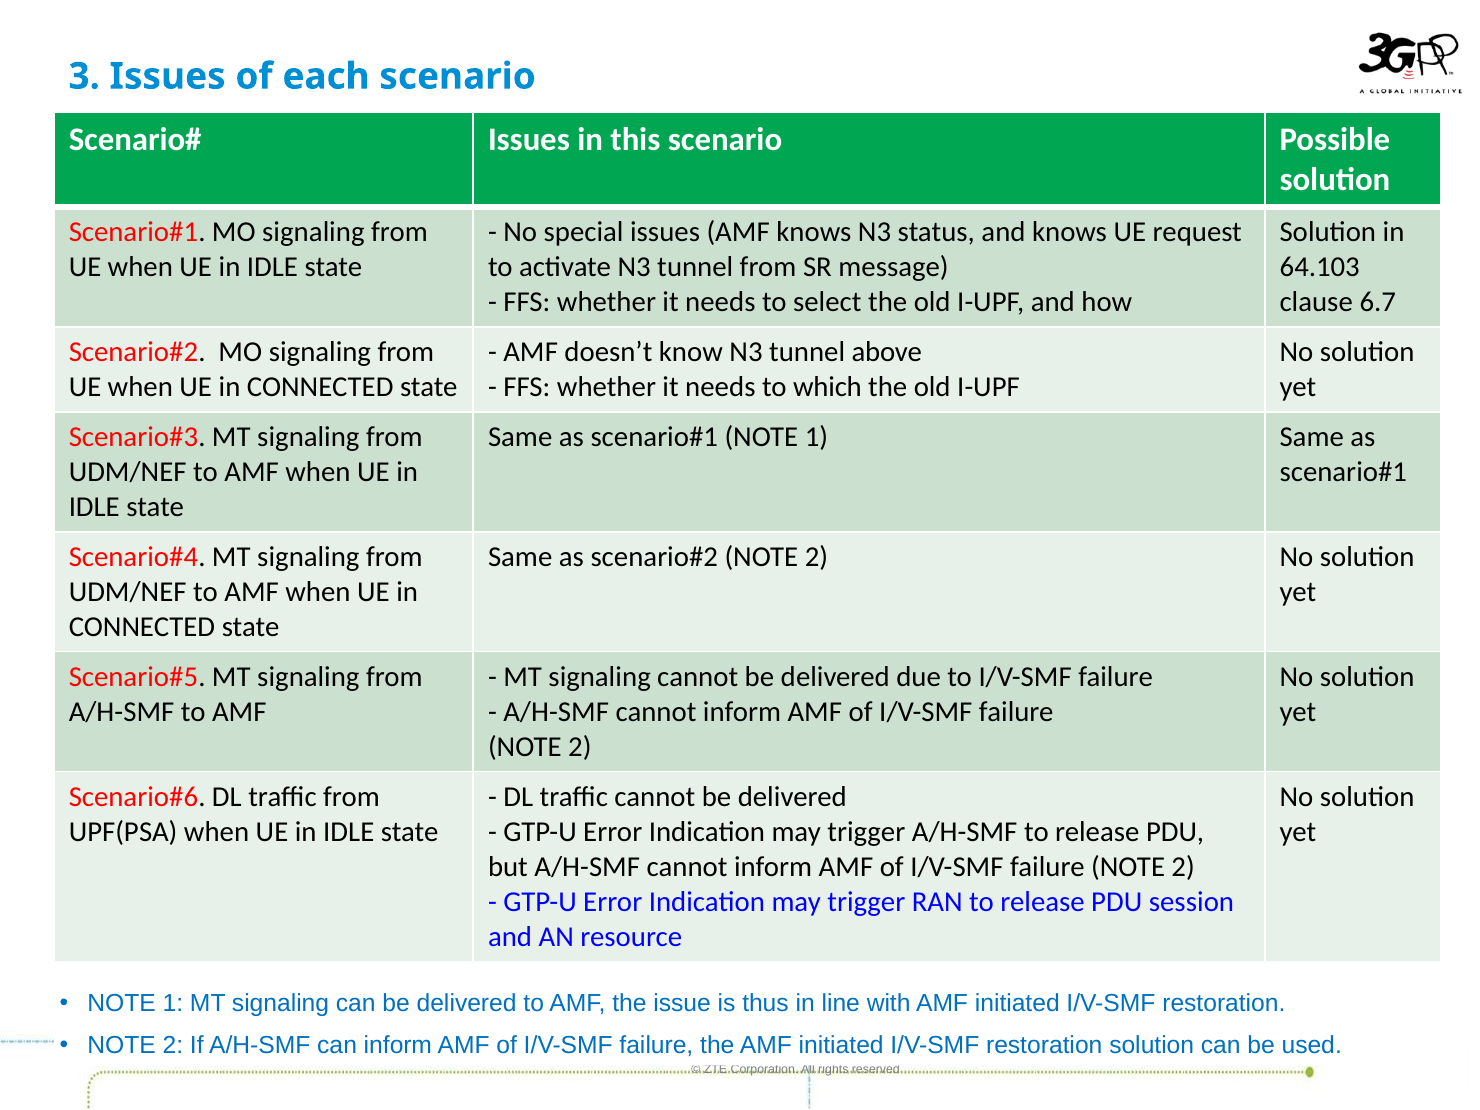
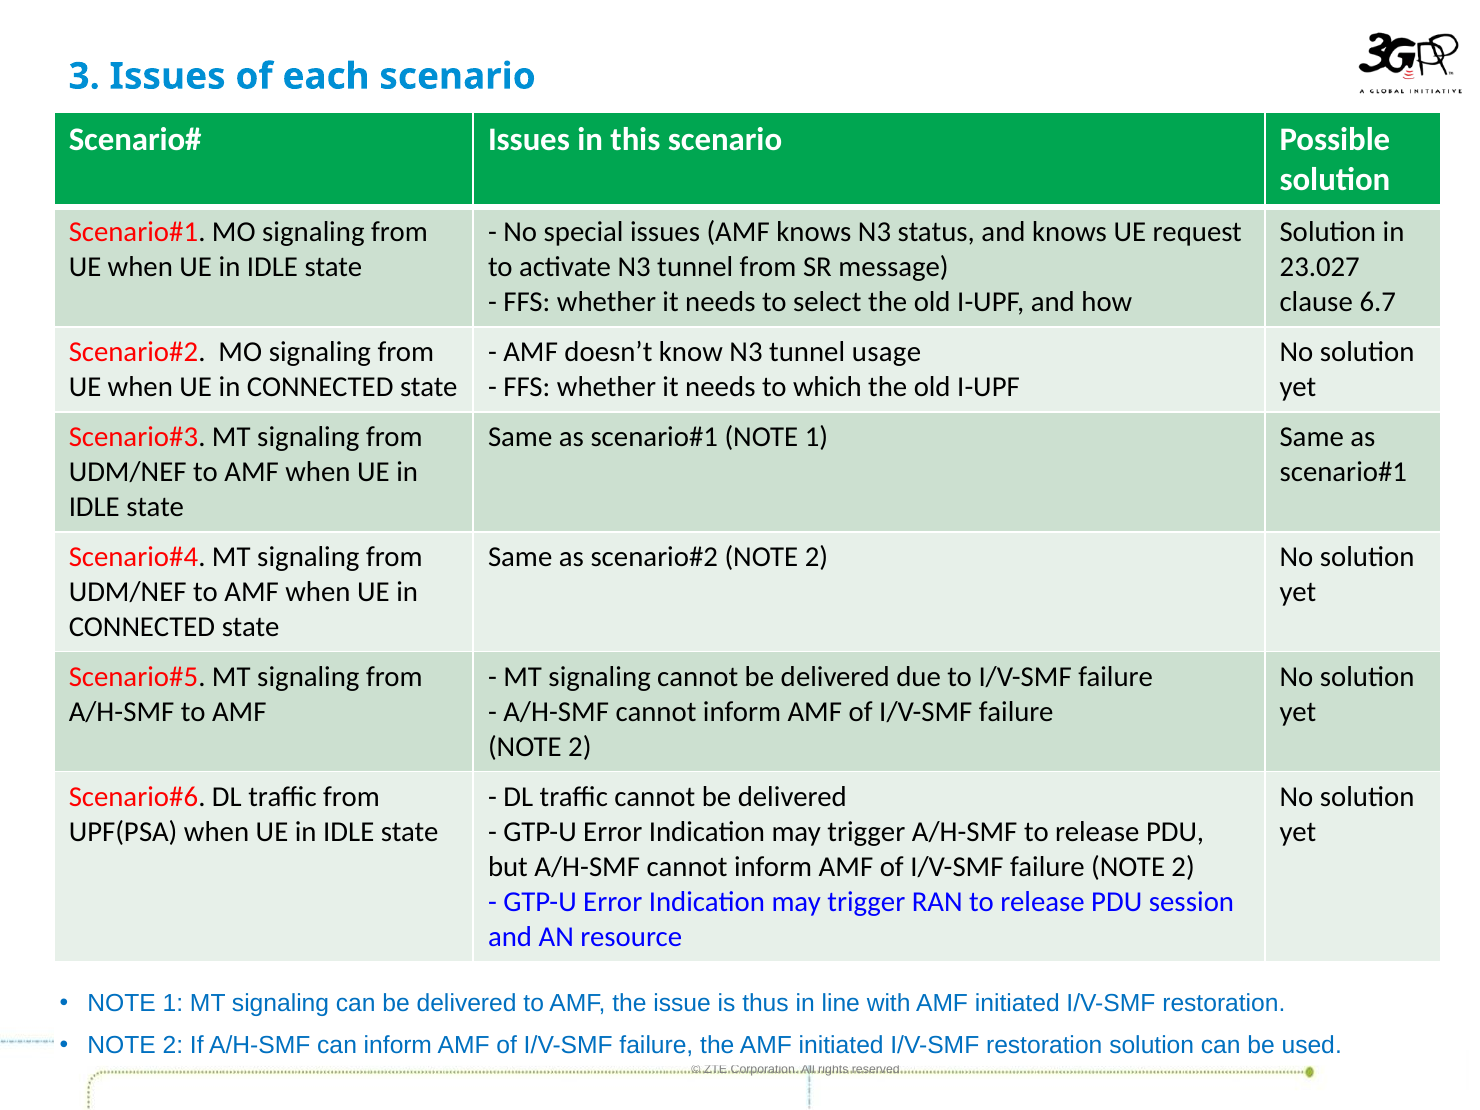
64.103: 64.103 -> 23.027 (1320, 267)
above: above -> usage (887, 352)
